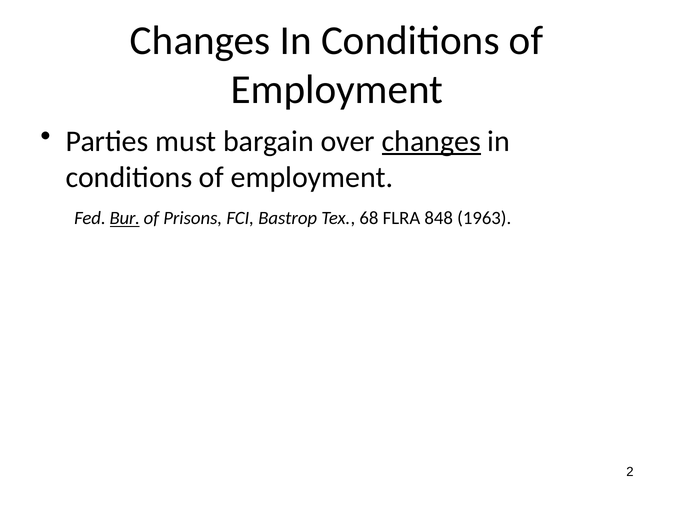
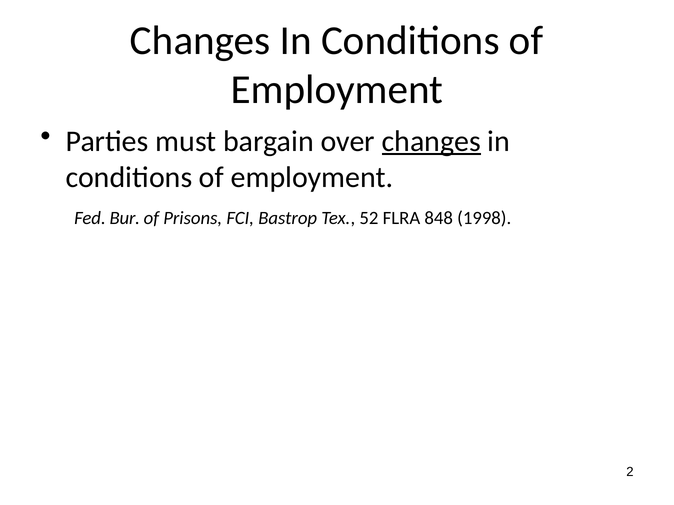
Bur underline: present -> none (125, 219)
68: 68 -> 52 (369, 219)
1963: 1963 -> 1998 (484, 219)
